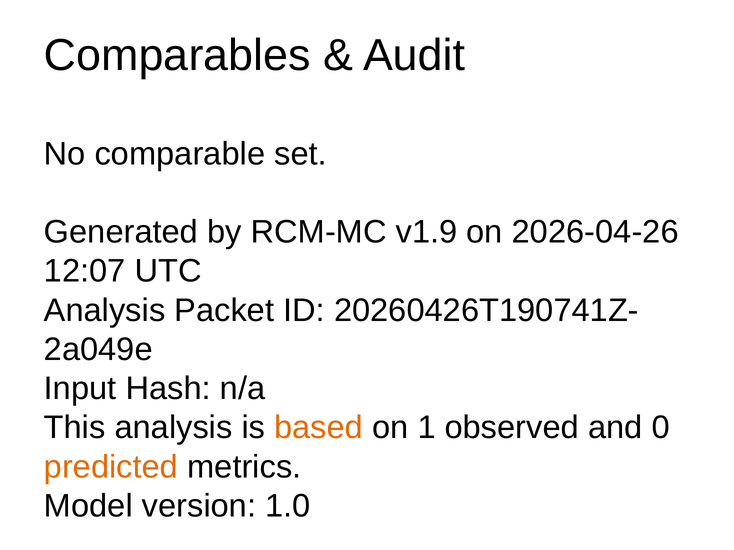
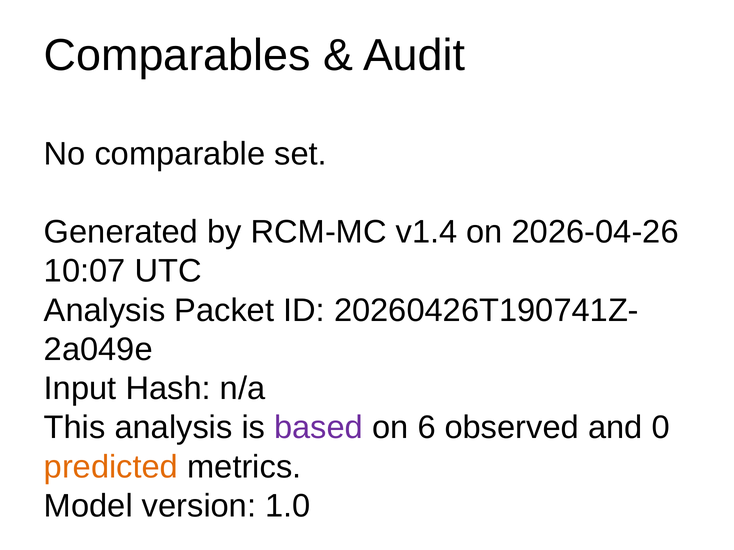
v1.9: v1.9 -> v1.4 (427, 232)
12:07: 12:07 -> 10:07 (85, 271)
based colour: orange -> purple (319, 428)
1: 1 -> 6 (427, 428)
